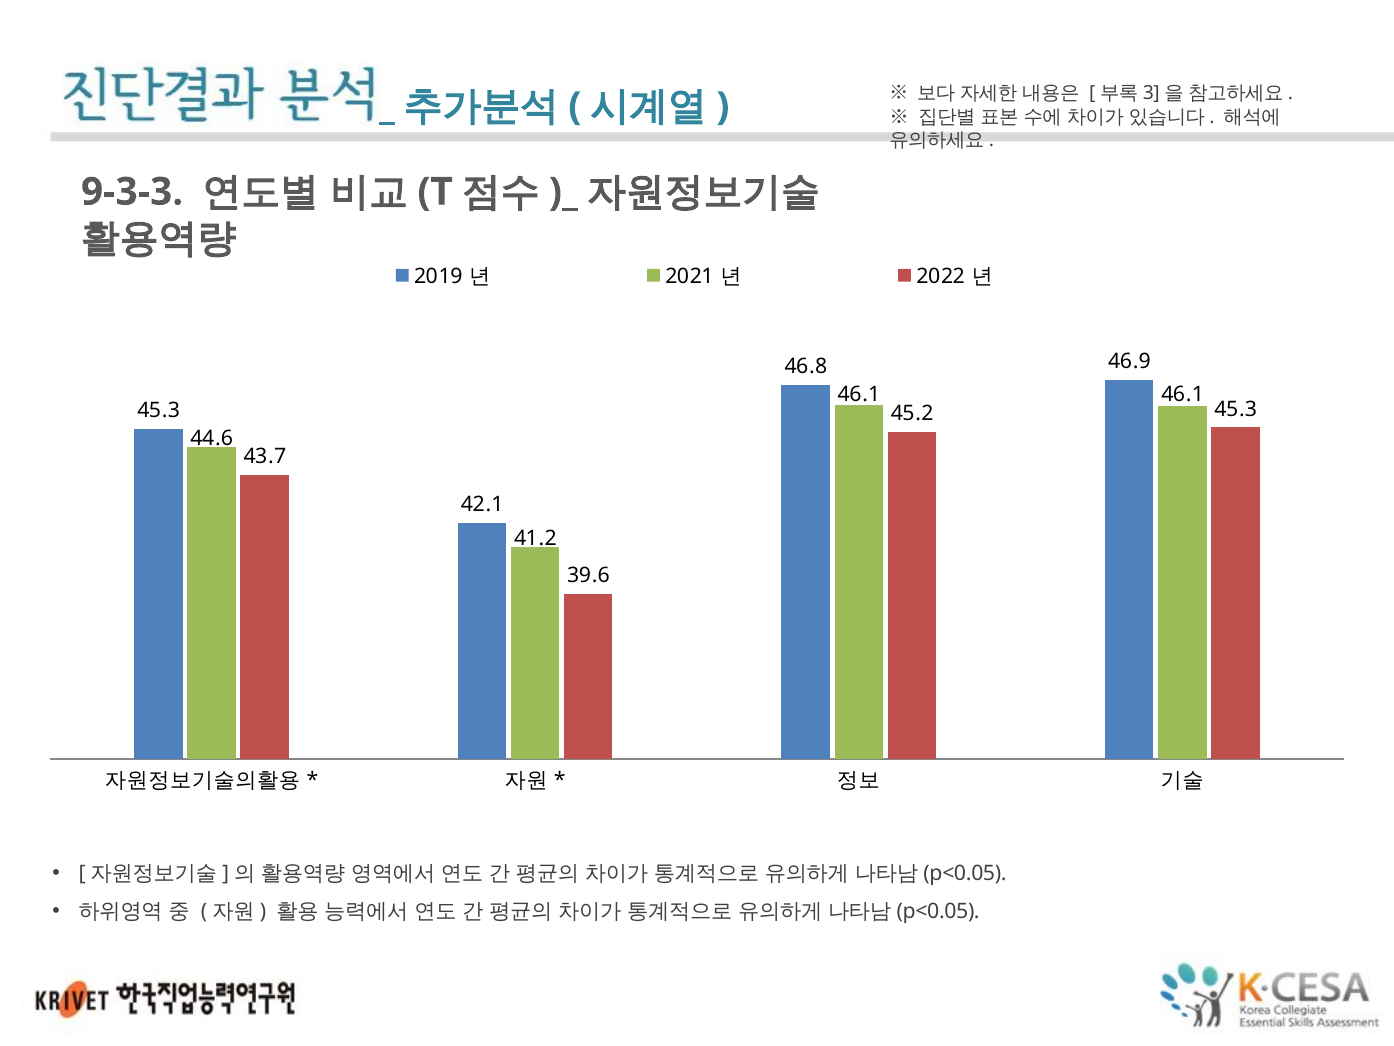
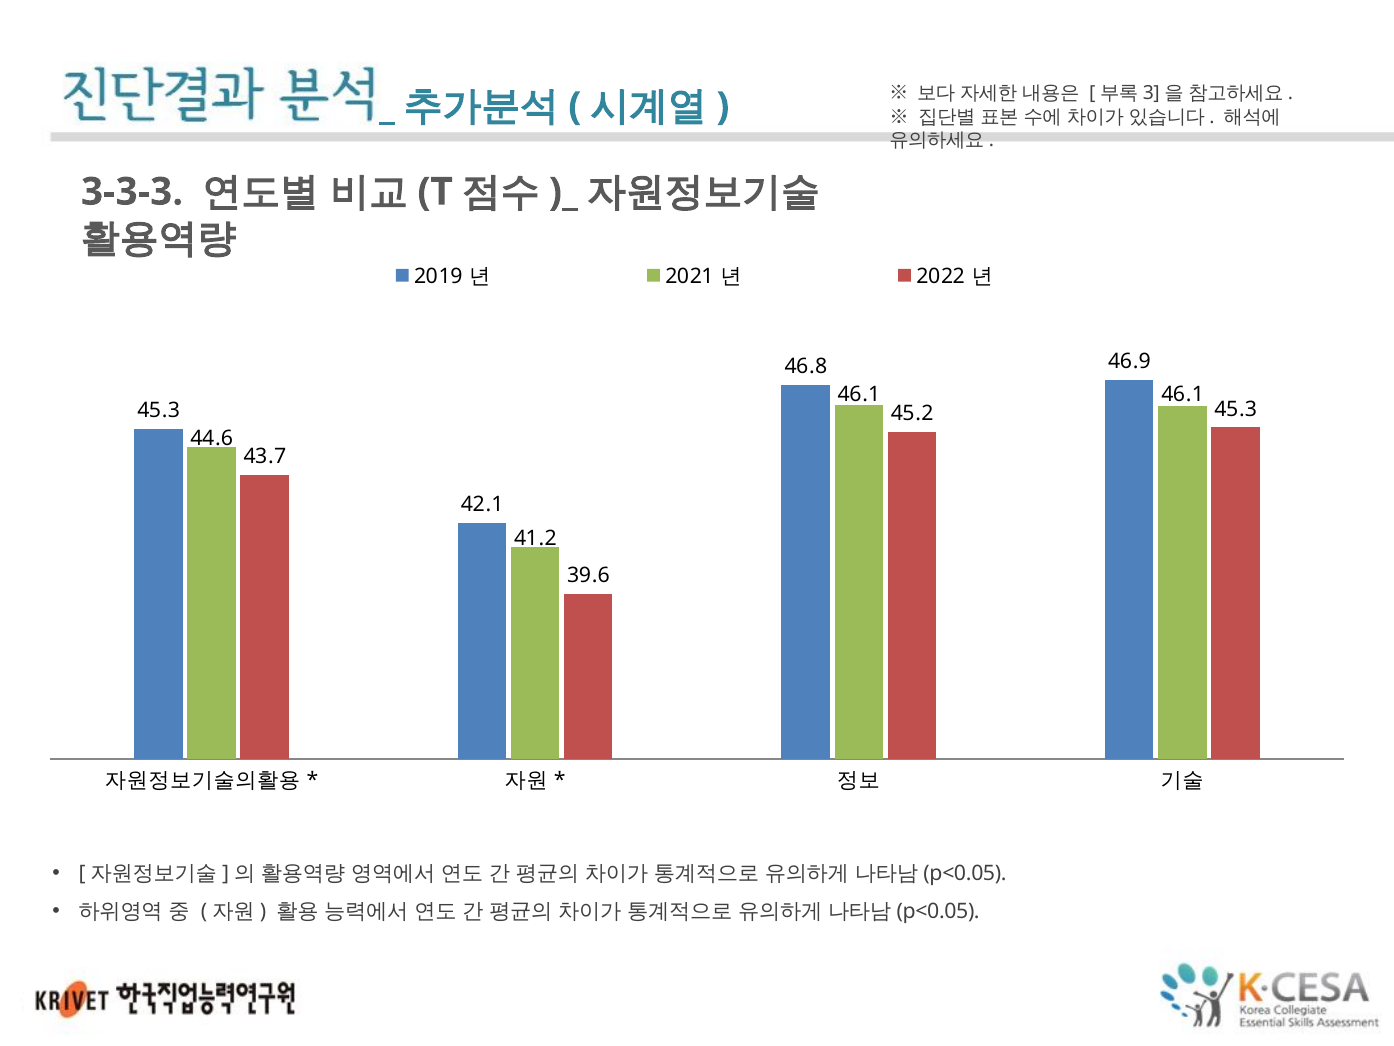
9-3-3: 9-3-3 -> 3-3-3 (132, 192)
